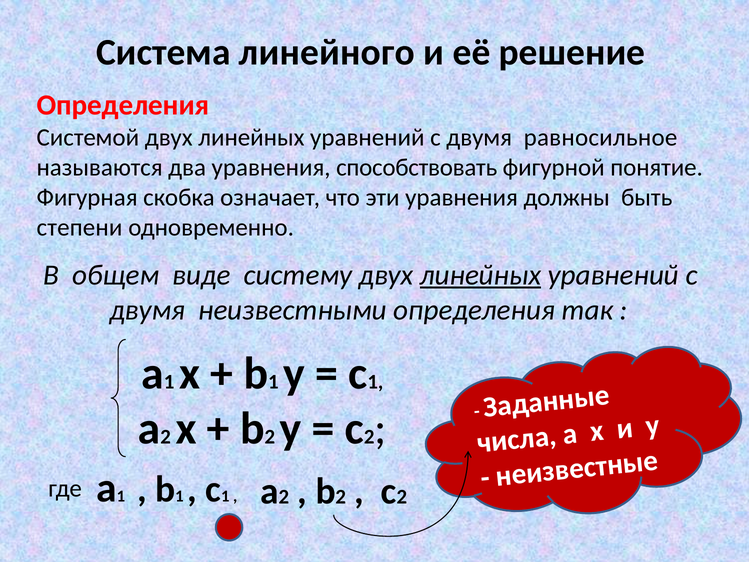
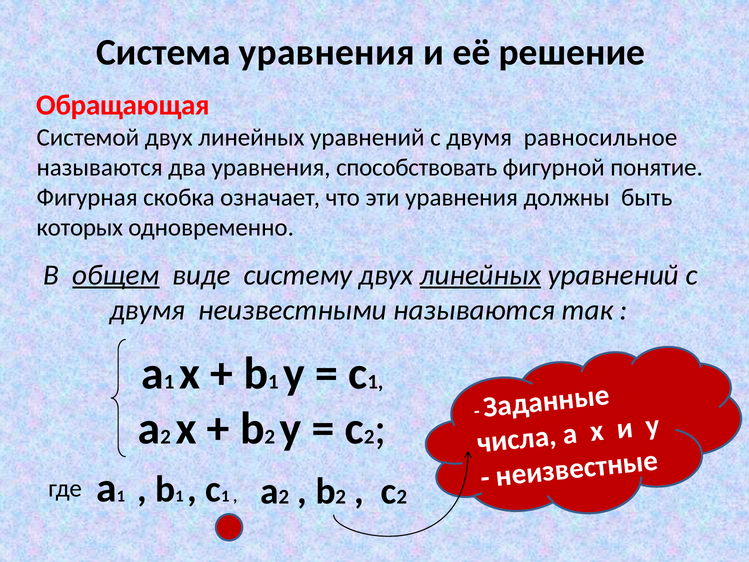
Система линейного: линейного -> уравнения (327, 52)
Определения: Определения -> Обращающая (123, 105)
степени: степени -> которых (80, 227)
общем underline: none -> present (116, 275)
неизвестными определения: определения -> называются (474, 310)
